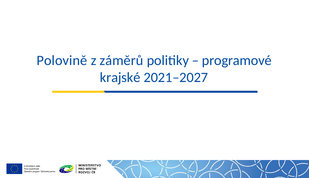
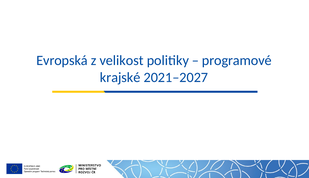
Polovině: Polovině -> Evropská (62, 60)
záměrů: záměrů -> velikost (122, 60)
